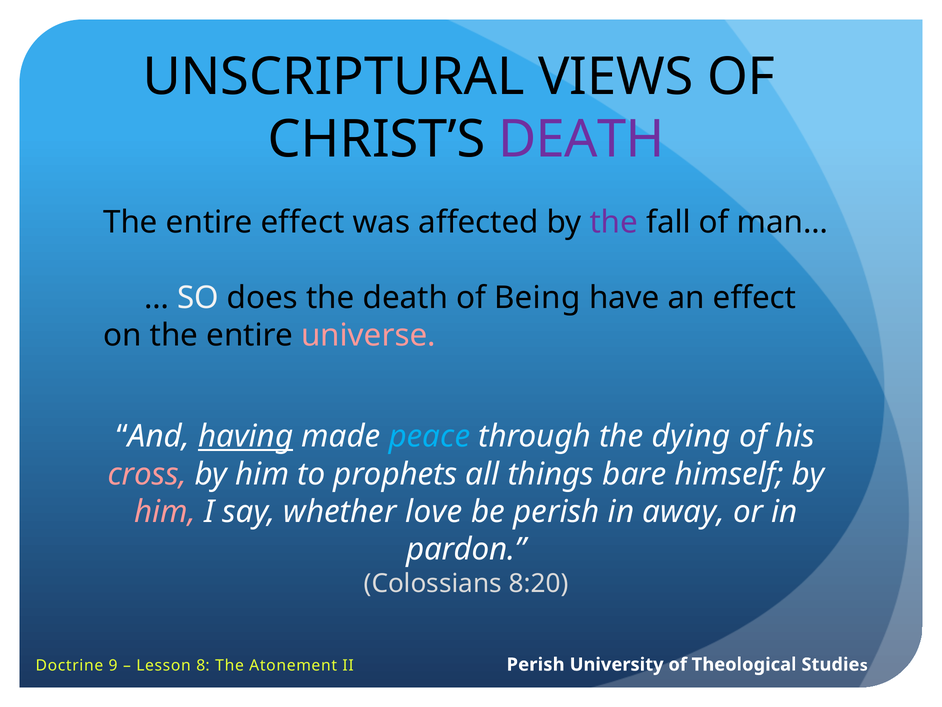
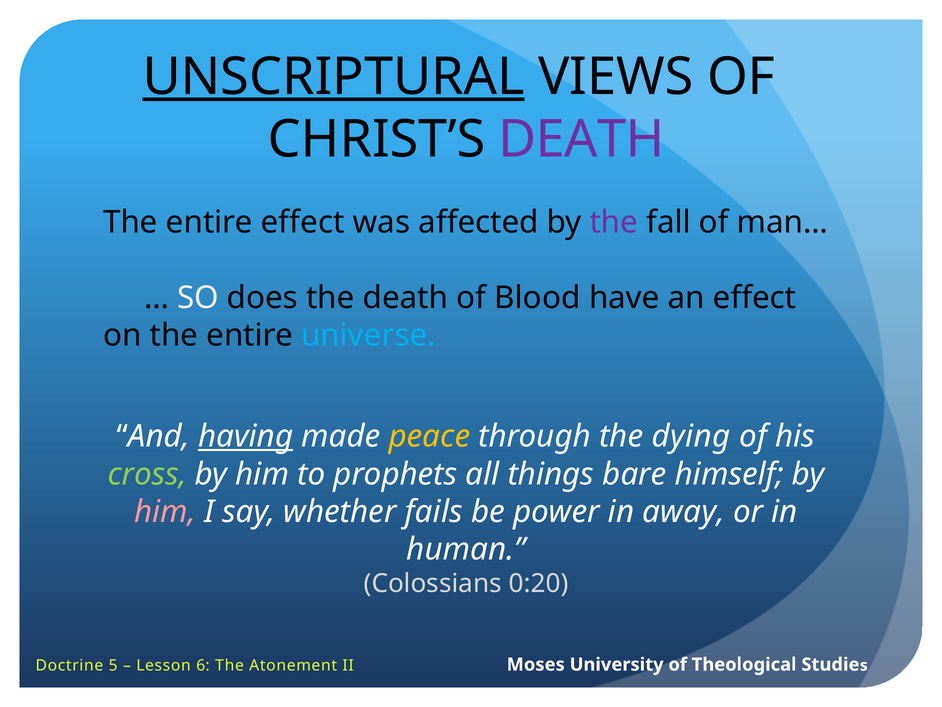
UNSCRIPTURAL underline: none -> present (334, 77)
Being: Being -> Blood (537, 298)
universe colour: pink -> light blue (368, 335)
peace colour: light blue -> yellow (429, 436)
cross colour: pink -> light green (147, 474)
love: love -> fails (434, 512)
be perish: perish -> power (556, 512)
pardon: pardon -> human (466, 549)
8:20: 8:20 -> 0:20 (539, 583)
9: 9 -> 5 (113, 665)
8: 8 -> 6 (203, 665)
II Perish: Perish -> Moses (536, 664)
